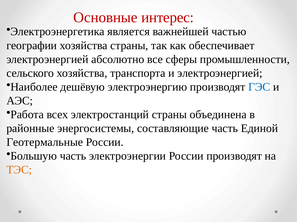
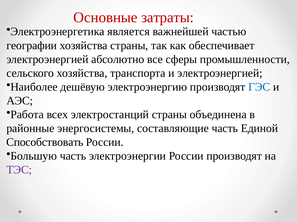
интерес: интерес -> затраты (168, 18)
Геотермальные: Геотермальные -> Способствовать (45, 143)
ТЭС colour: orange -> purple (19, 170)
